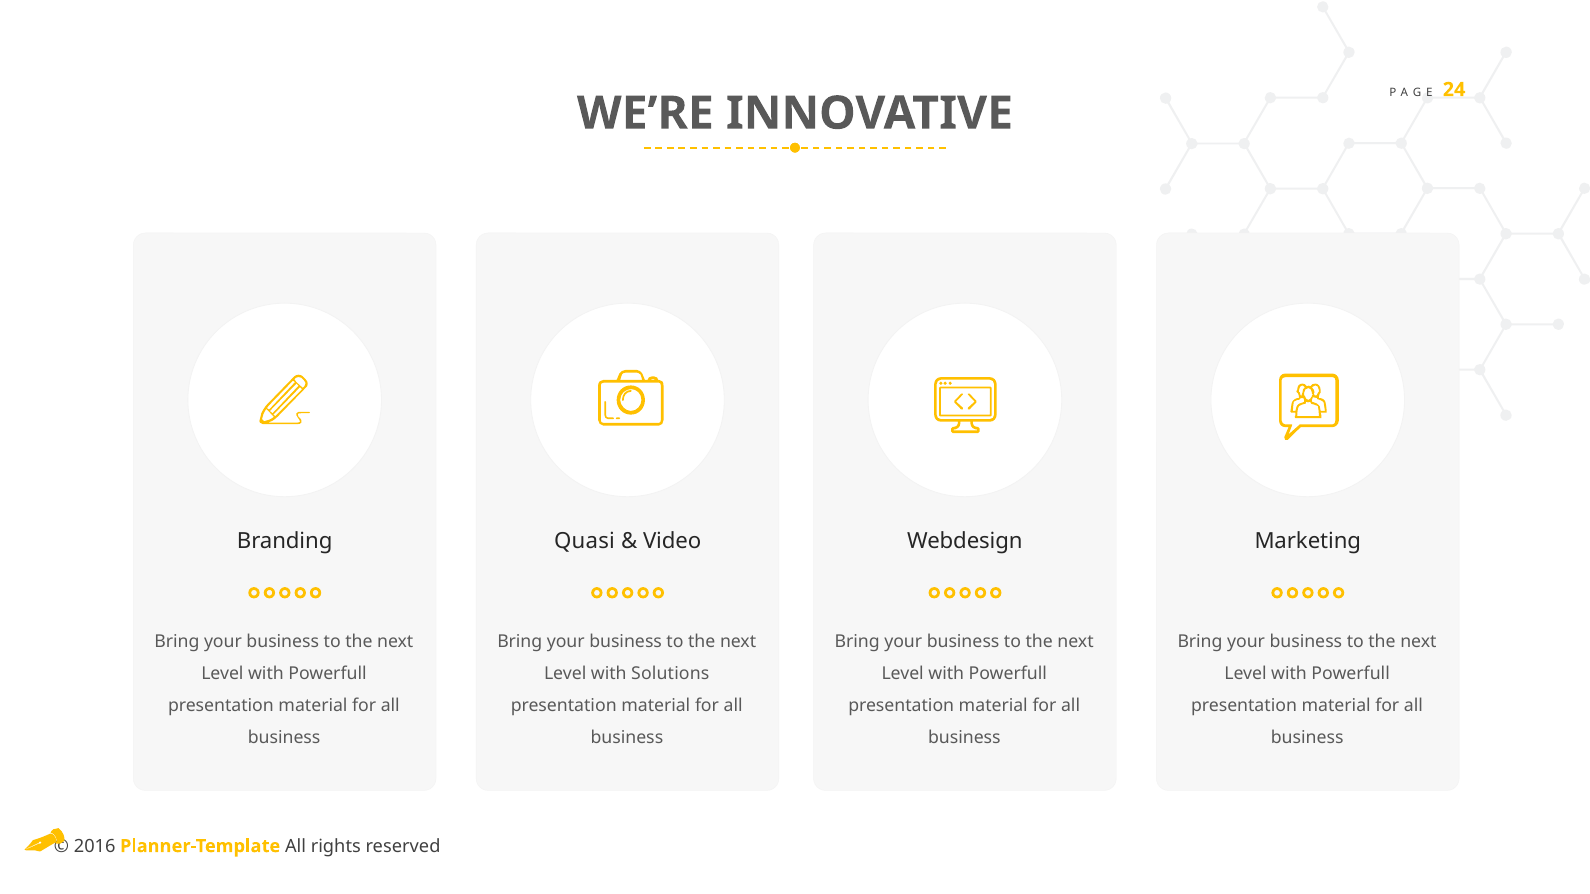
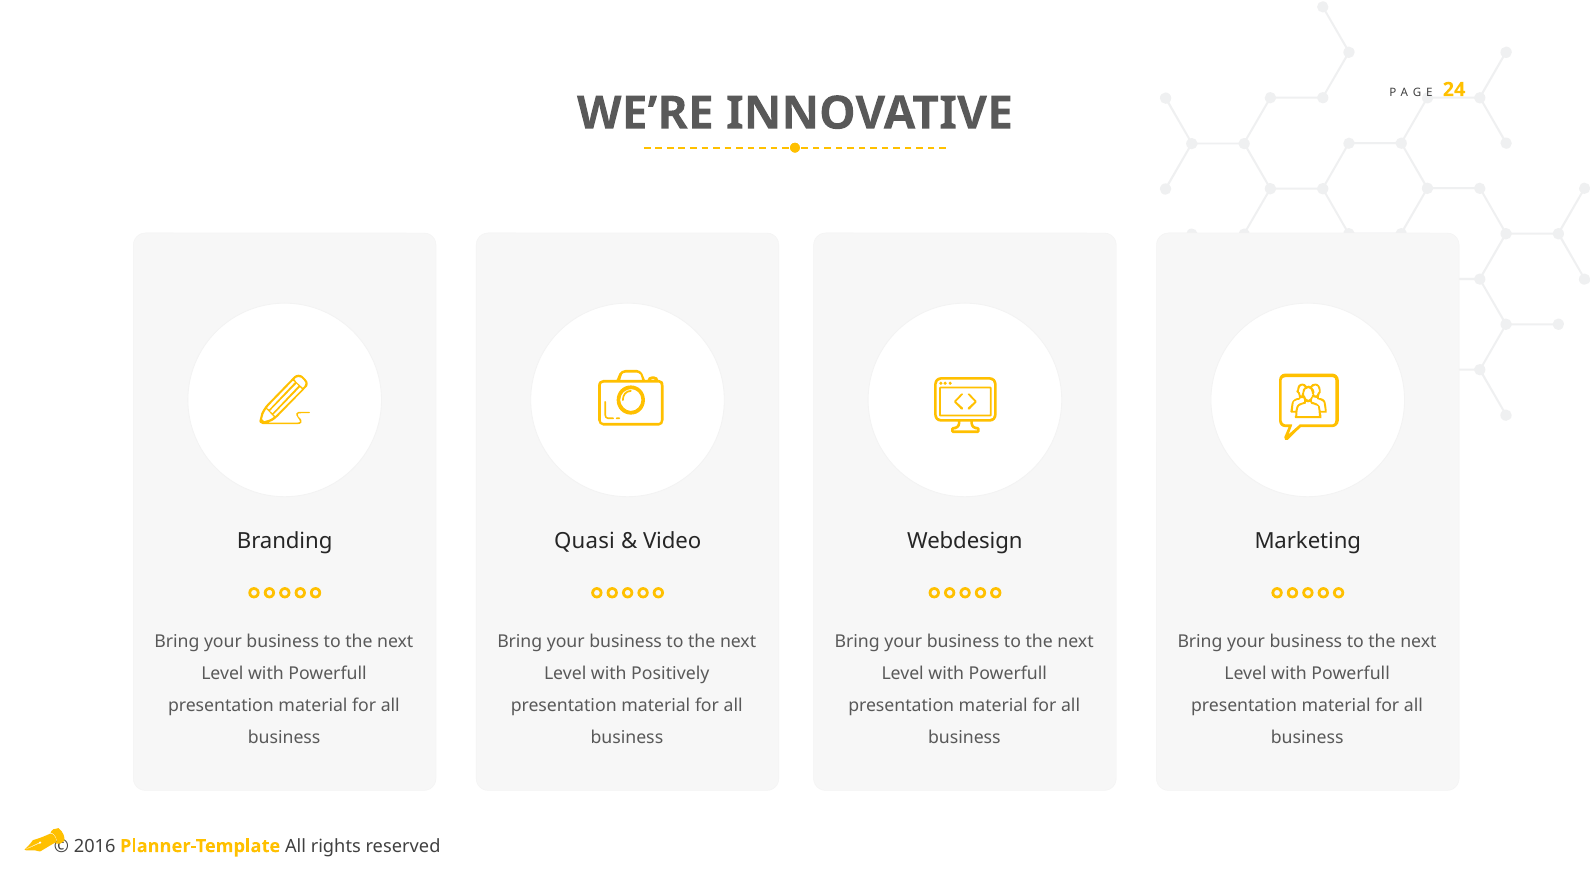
Solutions: Solutions -> Positively (670, 674)
